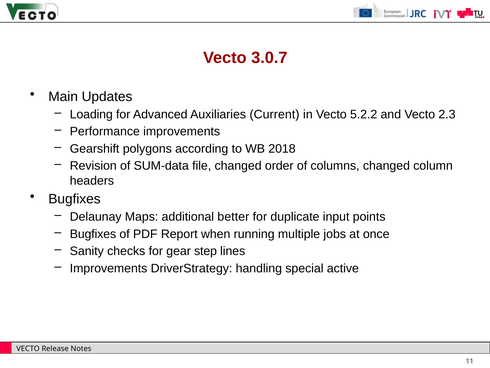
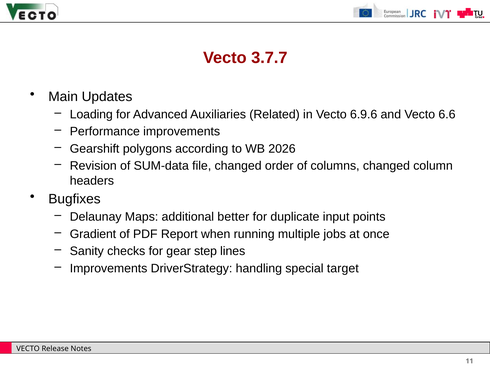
3.0.7: 3.0.7 -> 3.7.7 (269, 58)
Current: Current -> Related (275, 114)
5.2.2: 5.2.2 -> 6.9.6 (364, 114)
2.3: 2.3 -> 6.6 (447, 114)
2018: 2018 -> 2026 (282, 149)
Bugfixes: Bugfixes -> Gradient (93, 234)
active: active -> target (343, 268)
